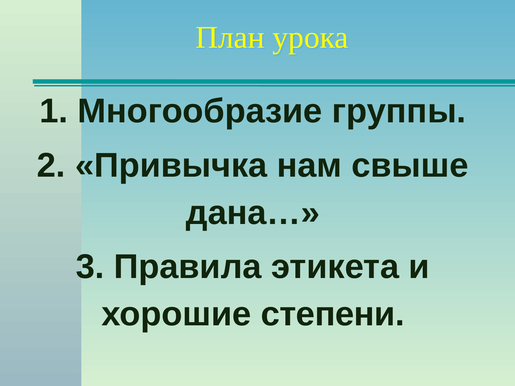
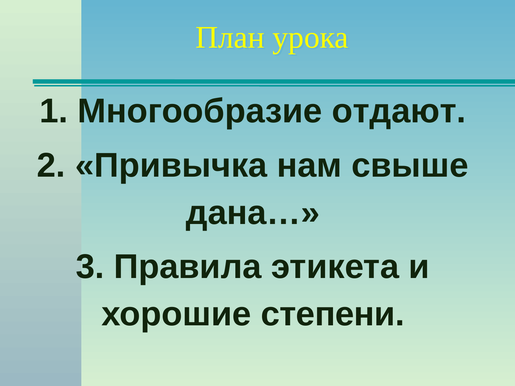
группы: группы -> отдают (399, 111)
